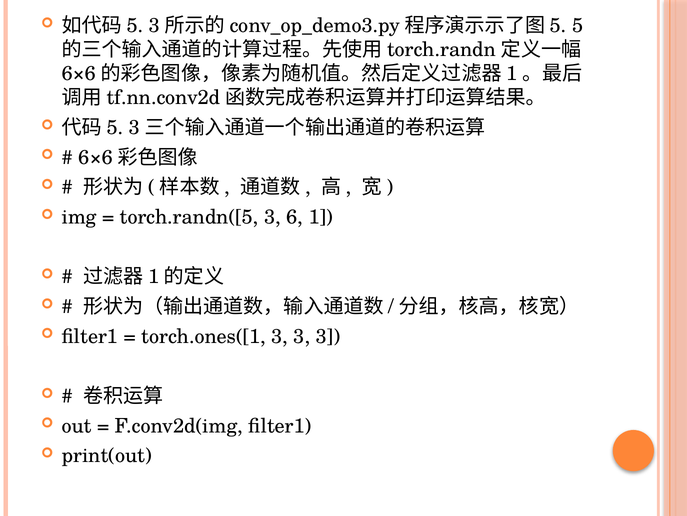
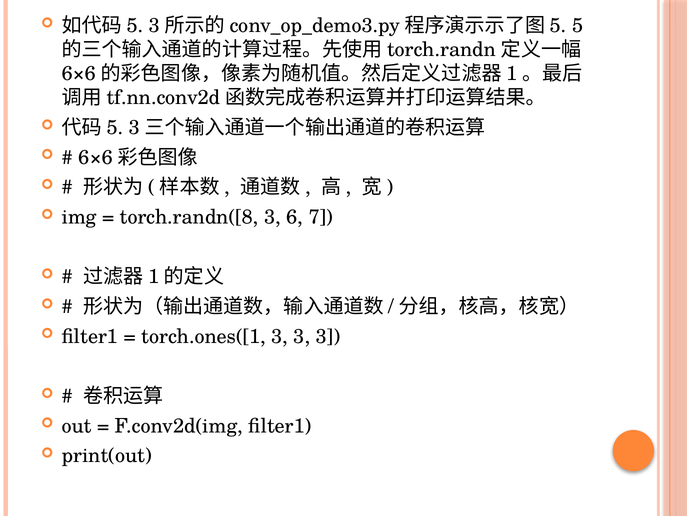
torch.randn([5: torch.randn([5 -> torch.randn([8 (189, 217)
1: 1 -> 7 (321, 217)
